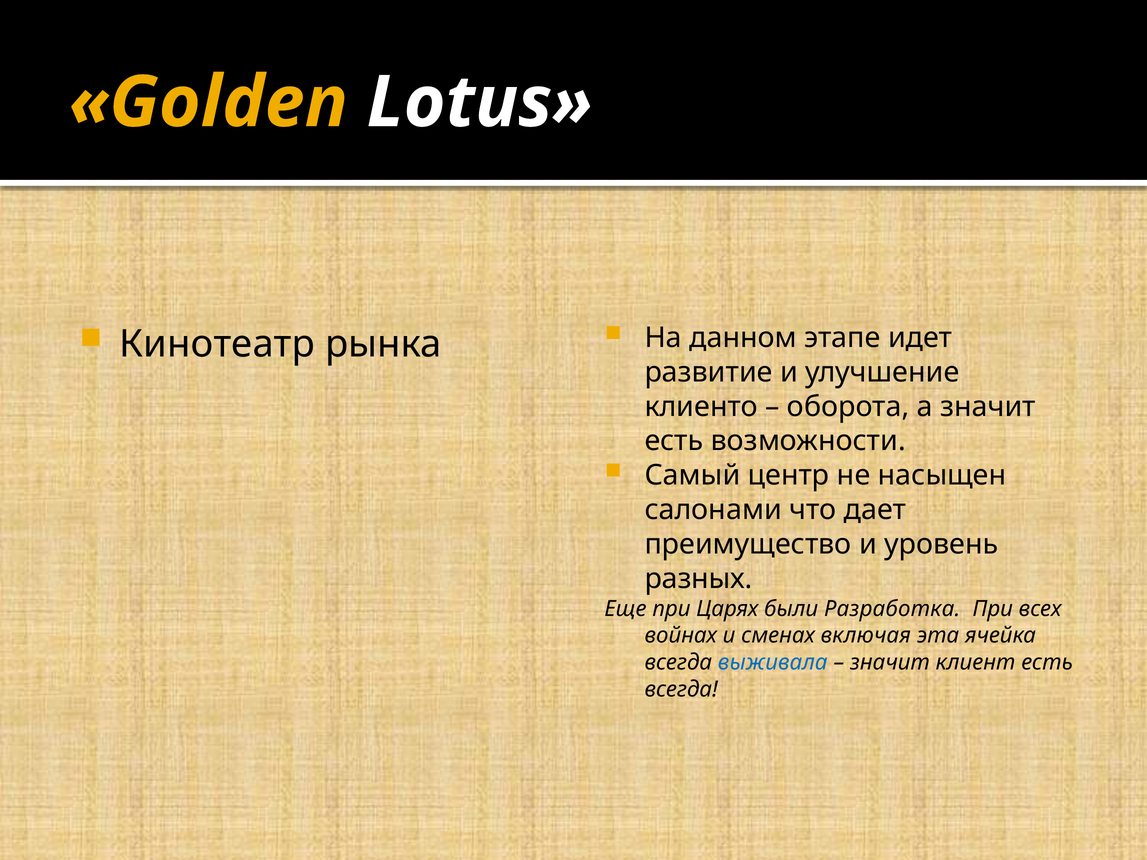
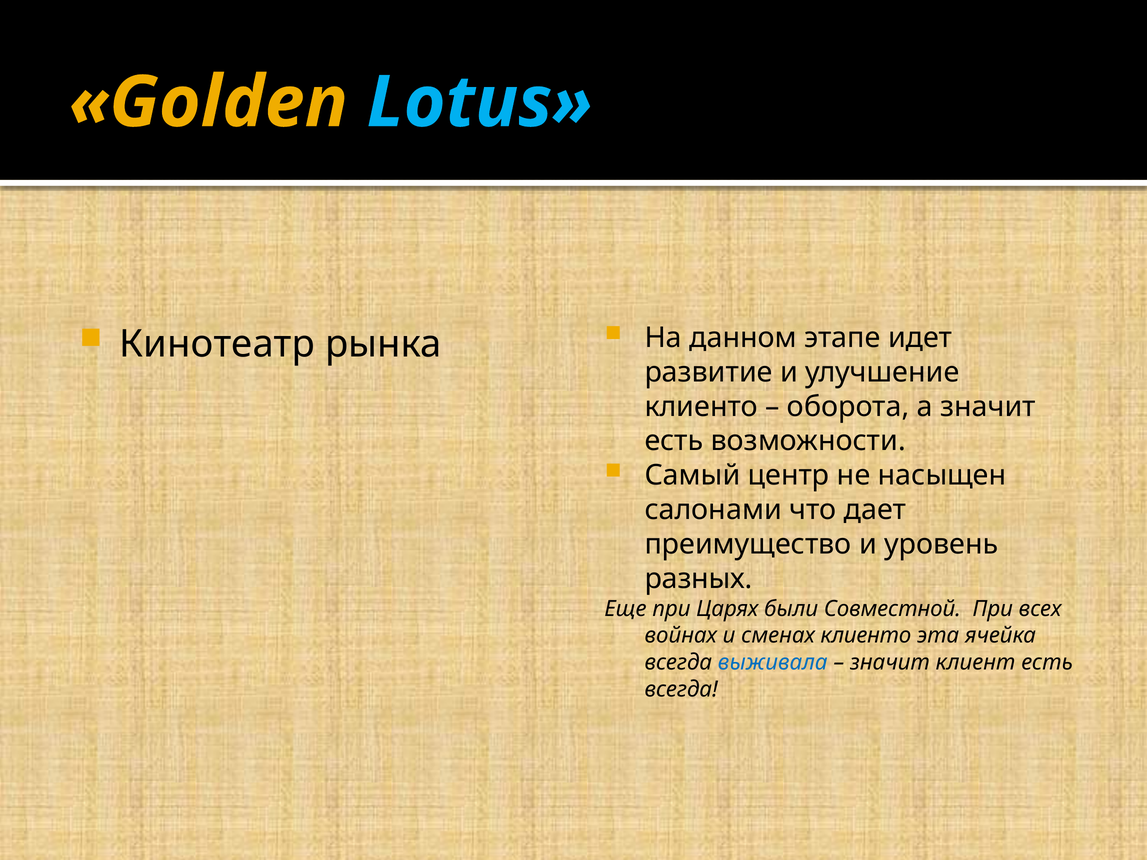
Lotus colour: white -> light blue (480, 103)
Разработка: Разработка -> Совместной (892, 609)
сменах включая: включая -> клиенто (866, 636)
